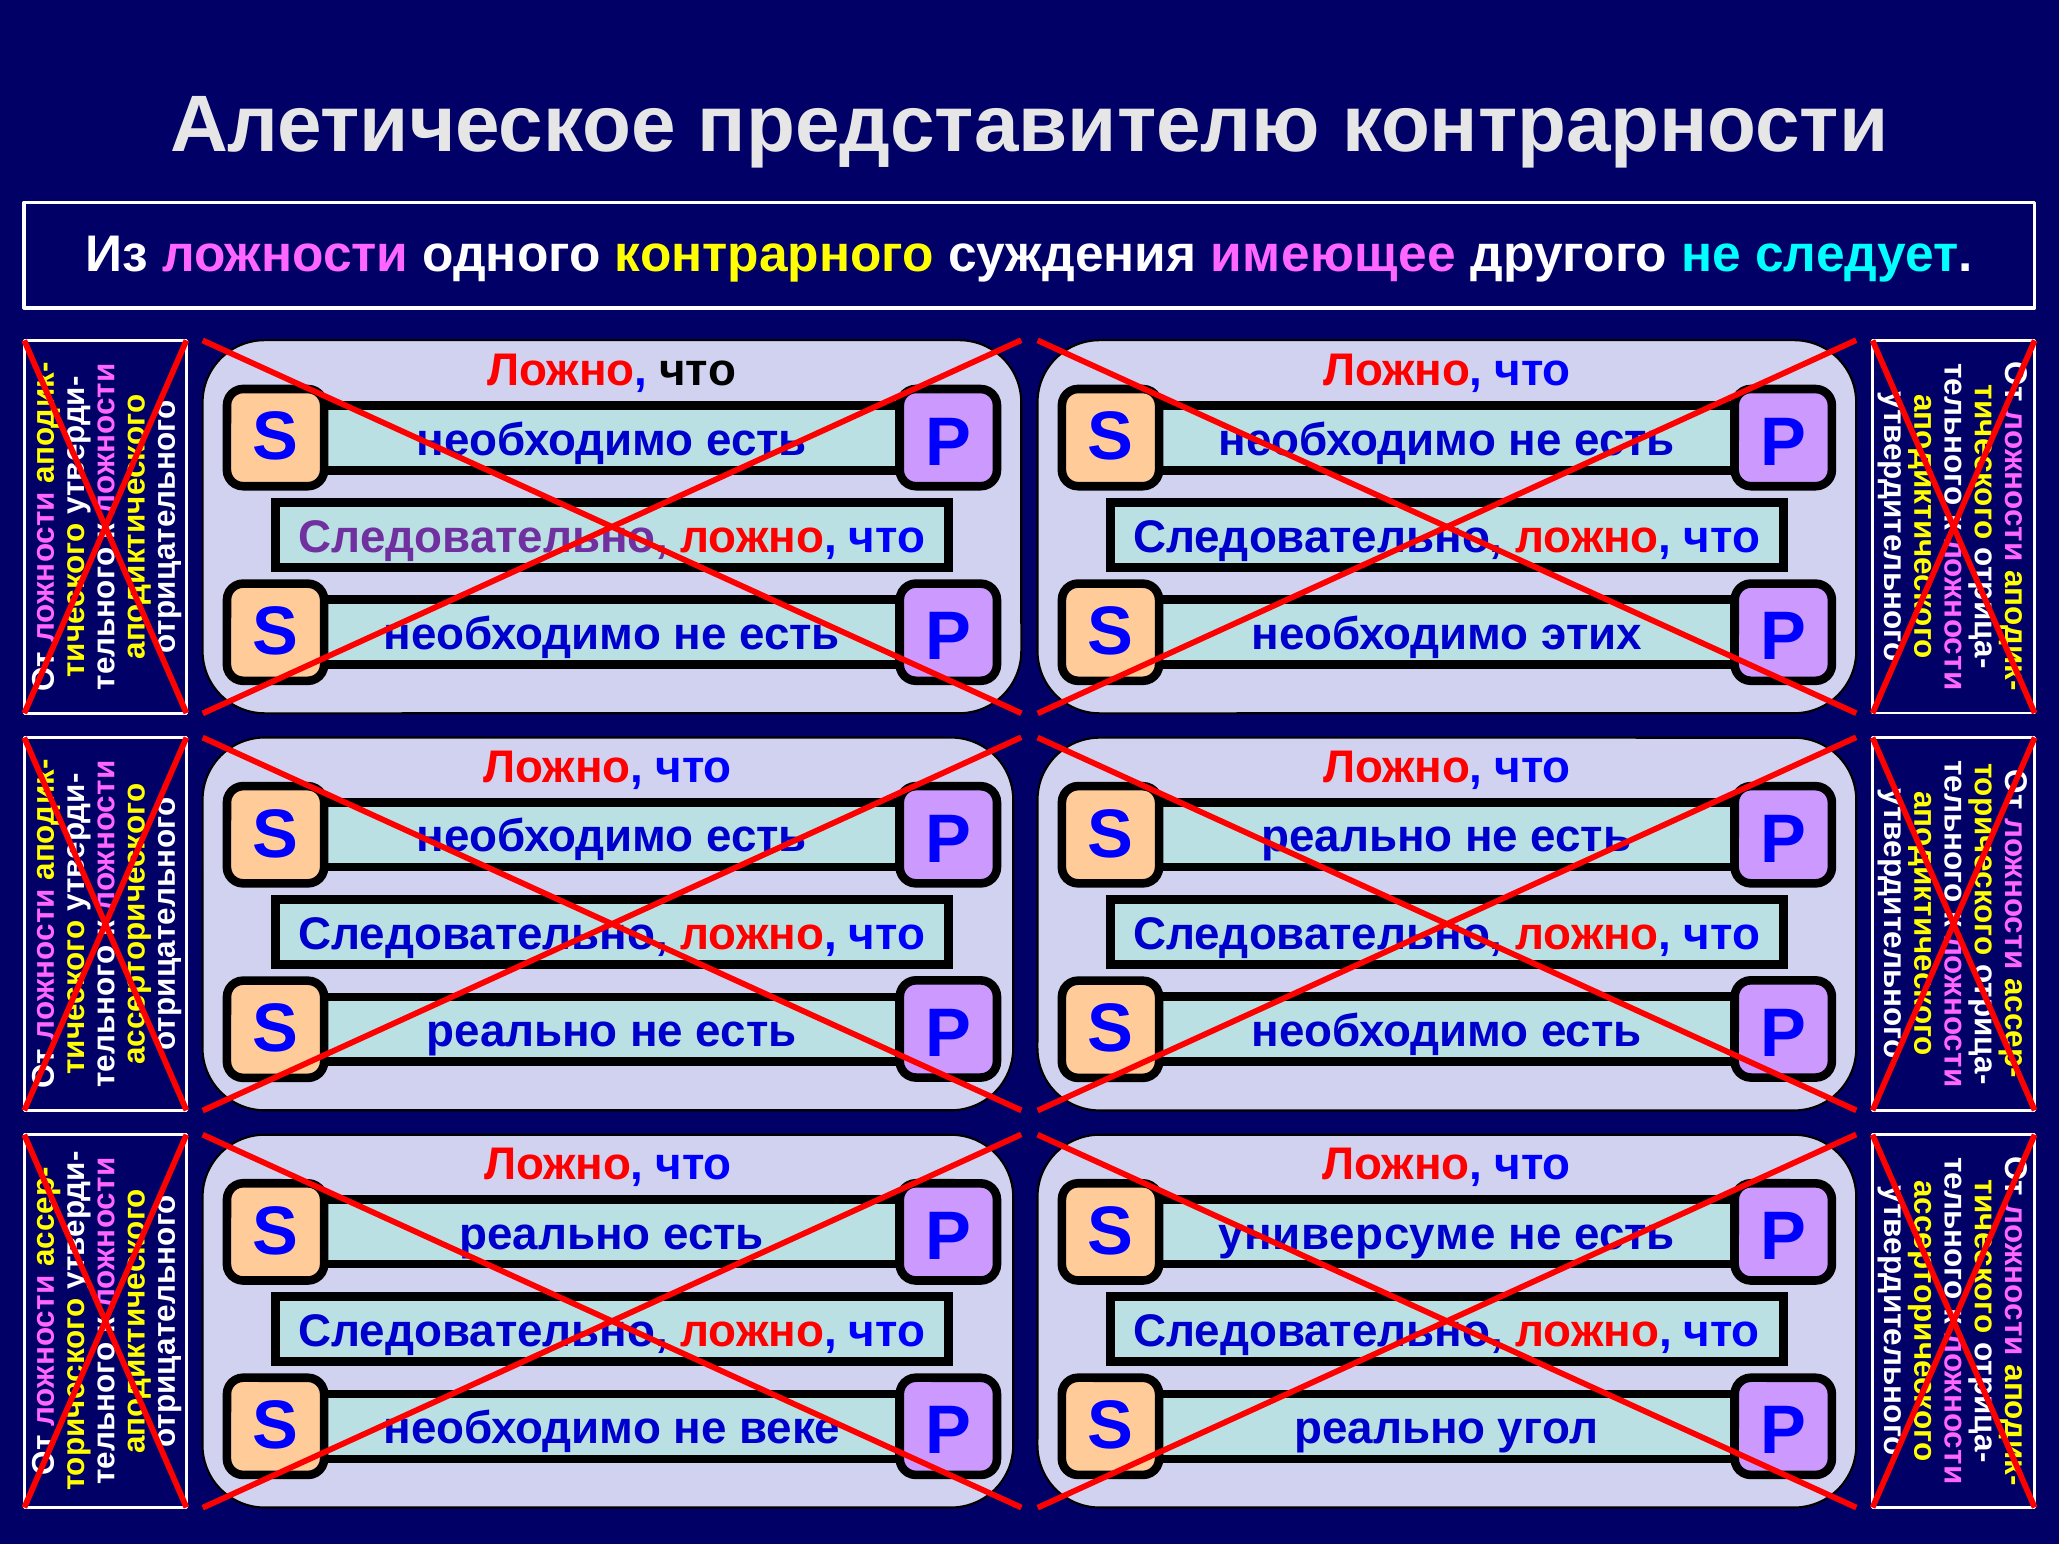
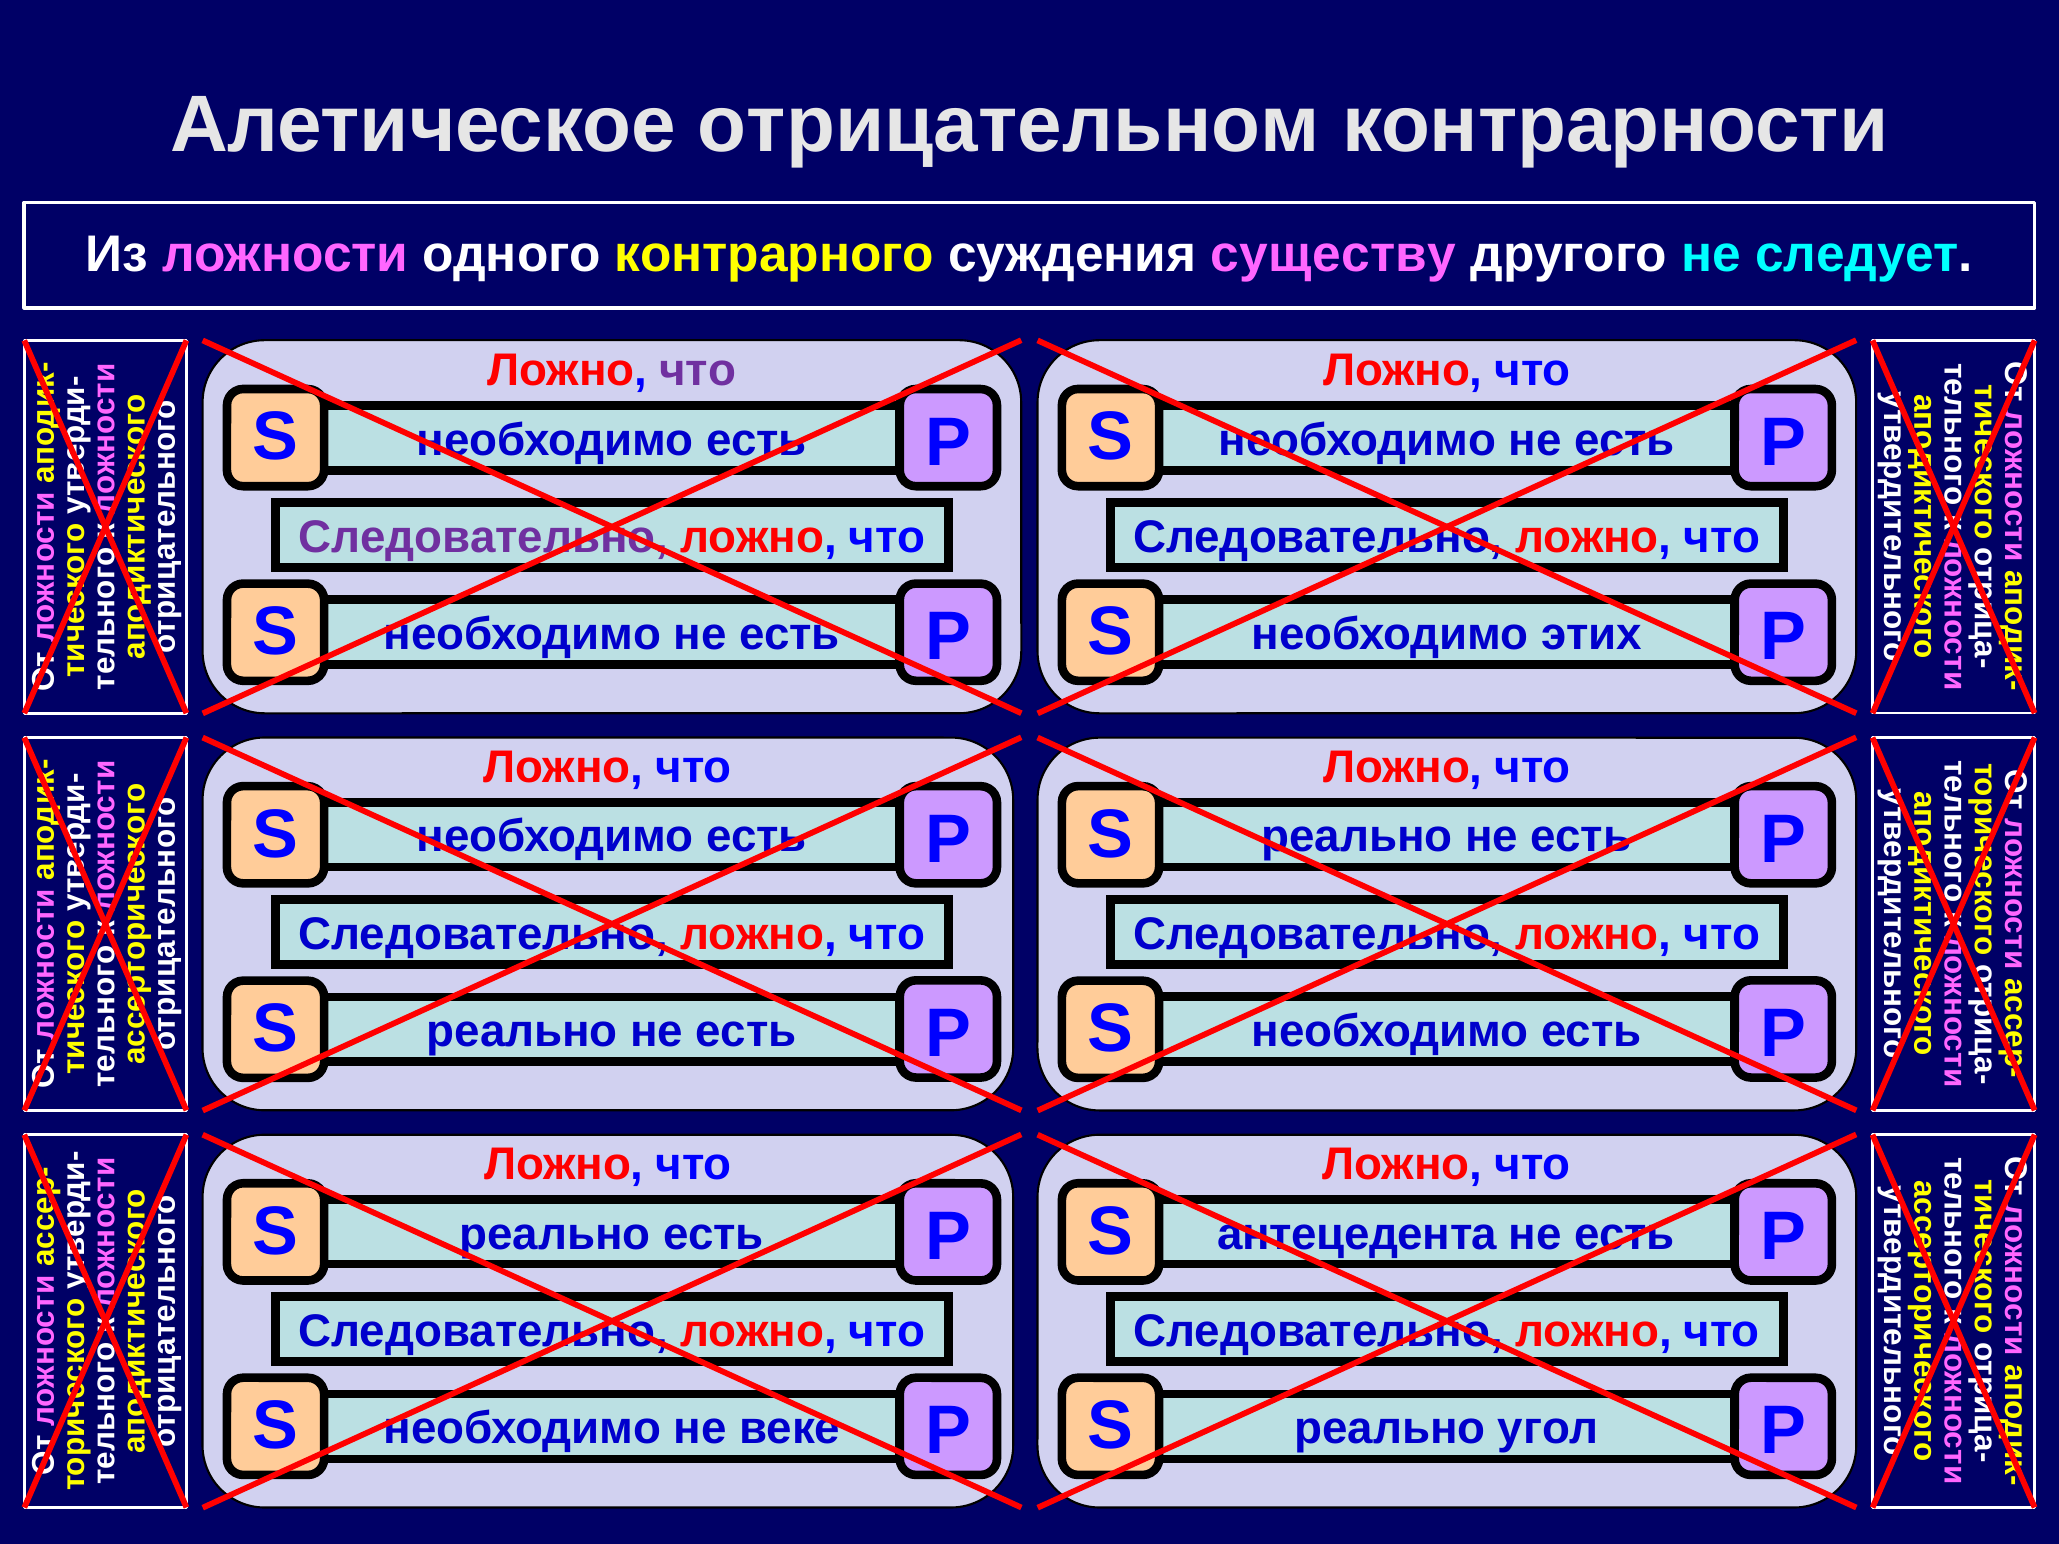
представителю: представителю -> отрицательном (1009, 125)
имеющее: имеющее -> существу (1333, 255)
что colour: black -> purple (698, 370)
универсуме: универсуме -> антецедента (1358, 1234)
